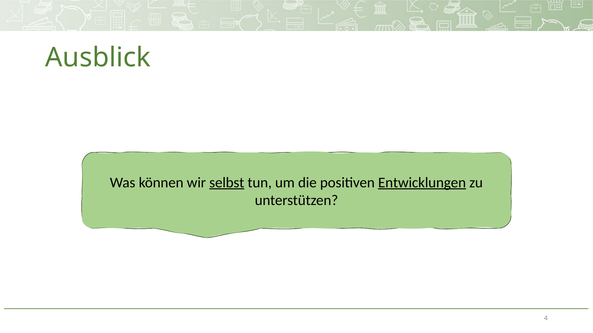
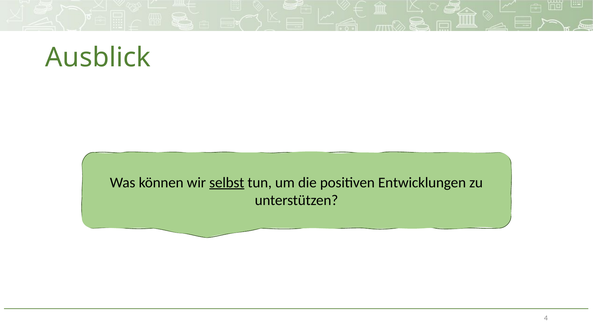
Entwicklungen underline: present -> none (422, 183)
